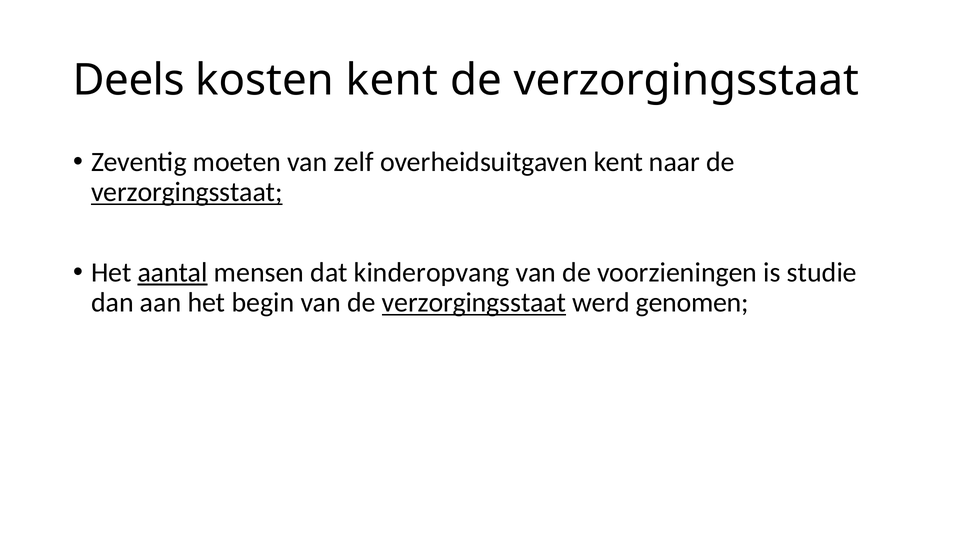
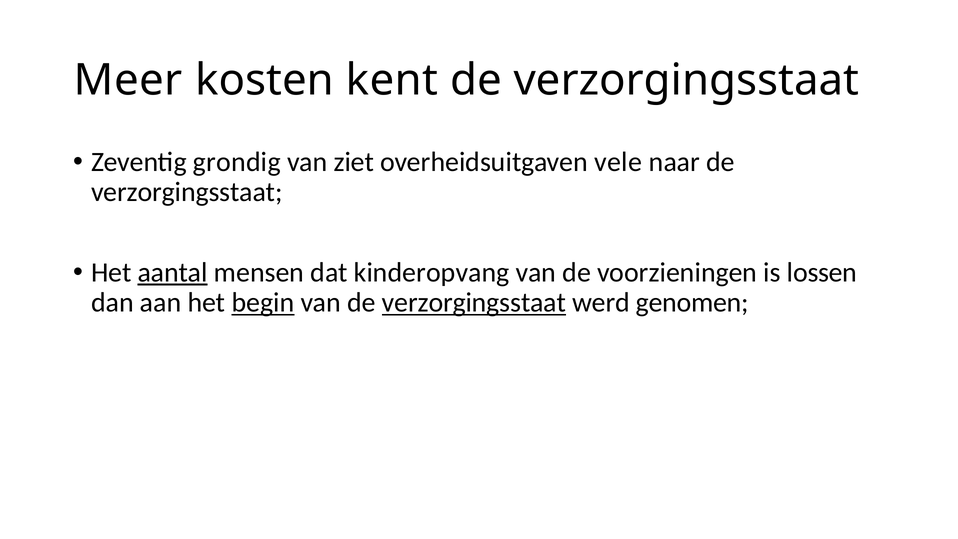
Deels: Deels -> Meer (128, 80)
moeten: moeten -> grondig (237, 162)
zelf: zelf -> ziet (354, 162)
overheidsuitgaven kent: kent -> vele (618, 162)
verzorgingsstaat underline: present -> none (187, 192)
studie: studie -> lossen (822, 272)
begin underline: none -> present (263, 303)
